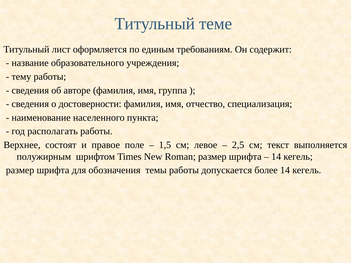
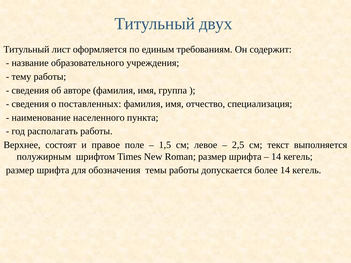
теме: теме -> двух (216, 24)
достоверности: достоверности -> поставленных (90, 104)
